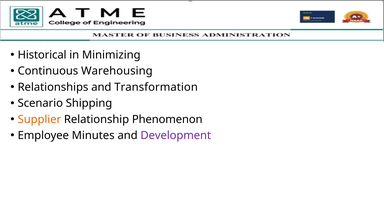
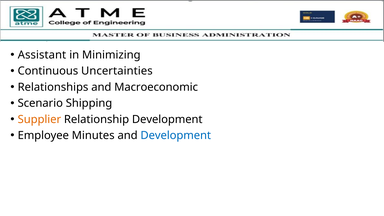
Historical: Historical -> Assistant (42, 55)
Warehousing: Warehousing -> Uncertainties (117, 71)
Transformation: Transformation -> Macroeconomic (156, 87)
Relationship Phenomenon: Phenomenon -> Development (167, 119)
Development colour: purple -> blue (176, 135)
